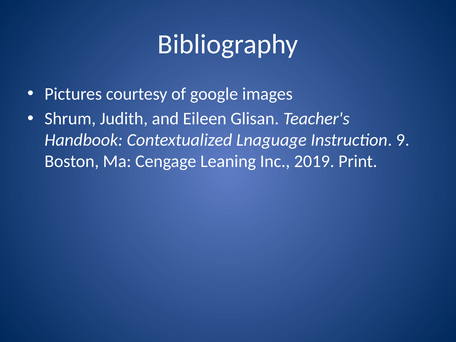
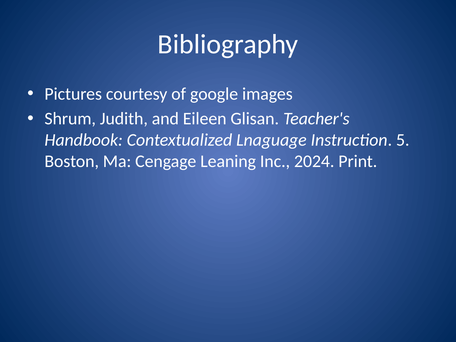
9: 9 -> 5 (403, 140)
2019: 2019 -> 2024 (314, 161)
